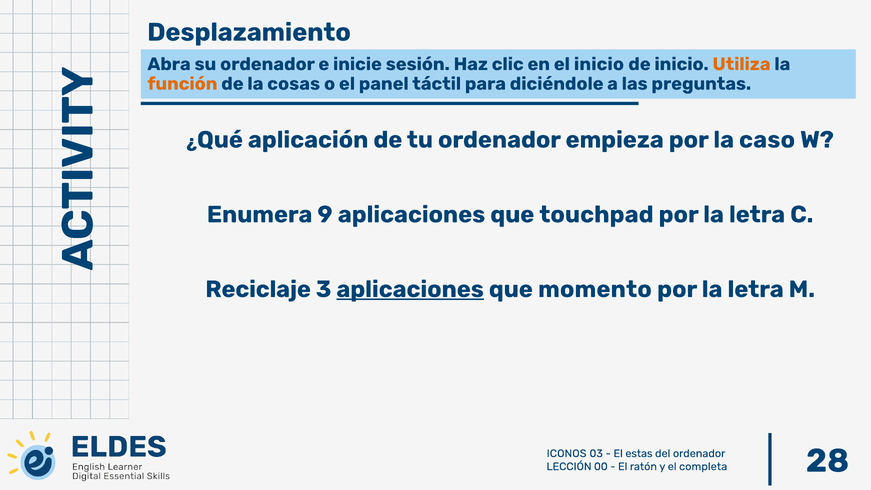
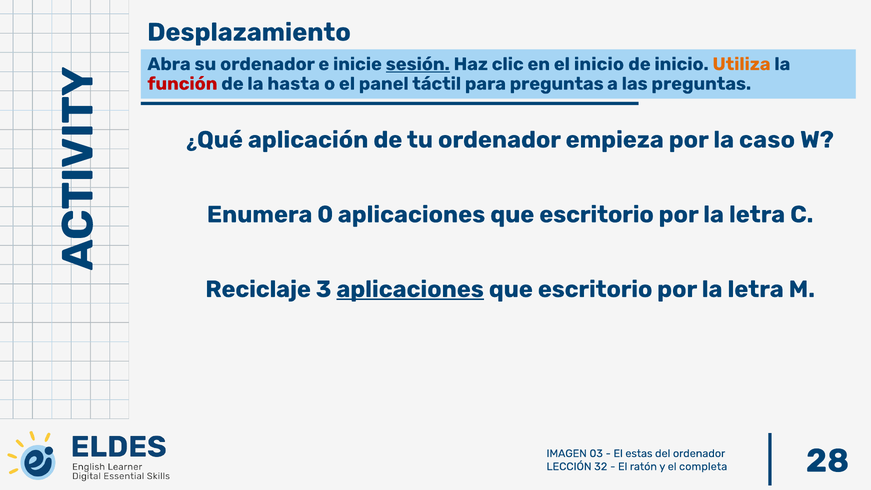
sesión underline: none -> present (418, 64)
función colour: orange -> red (182, 84)
cosas: cosas -> hasta (294, 84)
para diciéndole: diciéndole -> preguntas (557, 84)
9: 9 -> 0 (325, 214)
touchpad: touchpad -> escritorio (597, 214)
momento: momento -> escritorio (595, 289)
ICONOS: ICONOS -> IMAGEN (567, 453)
00: 00 -> 32 (601, 466)
